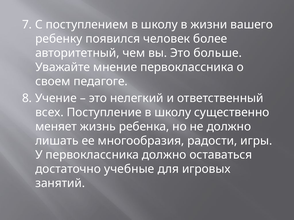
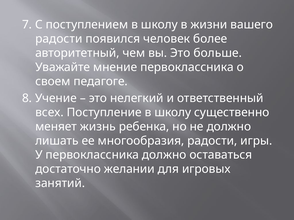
ребенку: ребенку -> радости (59, 39)
учебные: учебные -> желании (129, 169)
